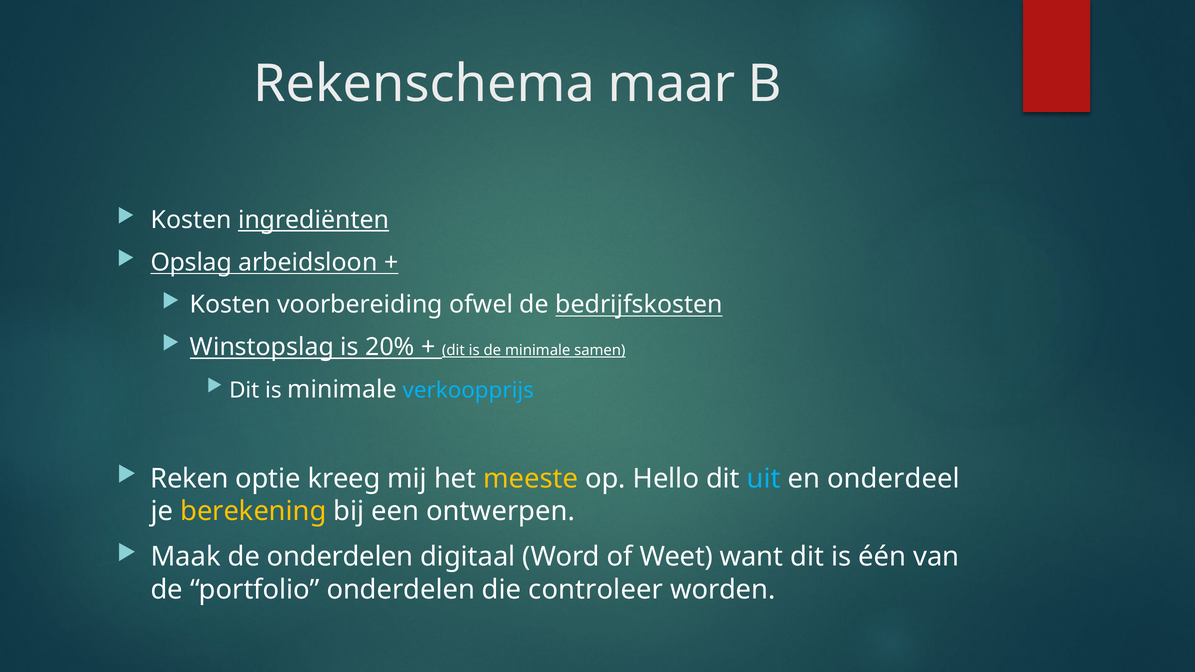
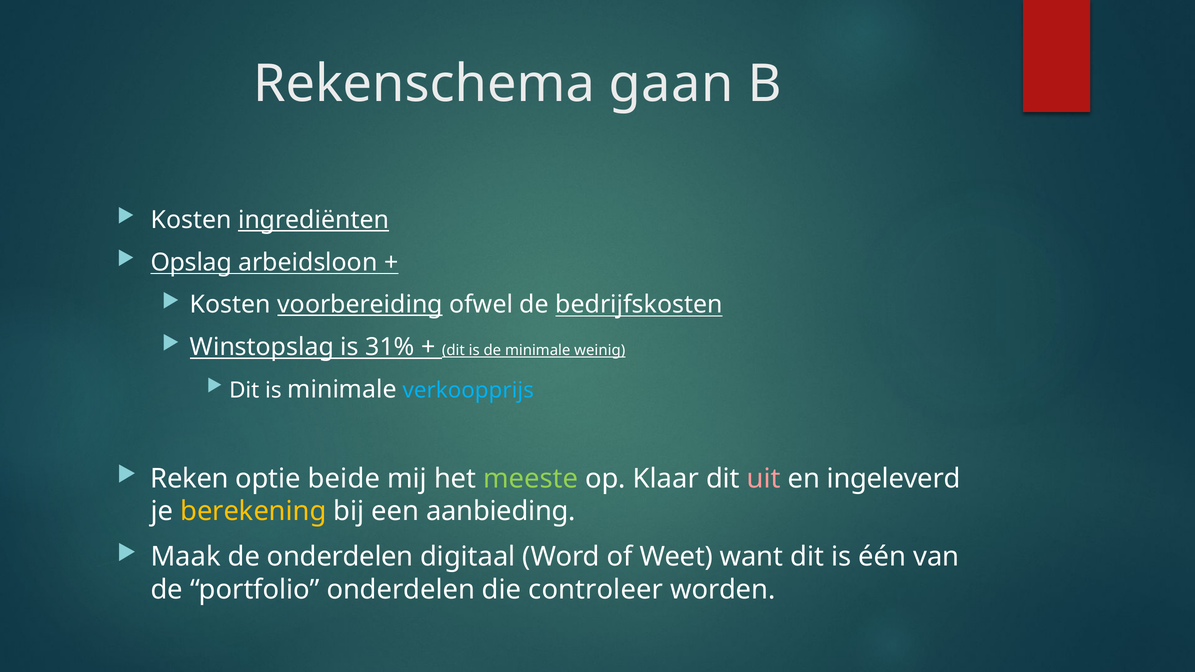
maar: maar -> gaan (671, 84)
voorbereiding underline: none -> present (360, 305)
20%: 20% -> 31% (390, 347)
samen: samen -> weinig (600, 350)
kreeg: kreeg -> beide (344, 479)
meeste colour: yellow -> light green (531, 479)
Hello: Hello -> Klaar (666, 479)
uit colour: light blue -> pink (764, 479)
onderdeel: onderdeel -> ingeleverd (894, 479)
ontwerpen: ontwerpen -> aanbieding (501, 512)
